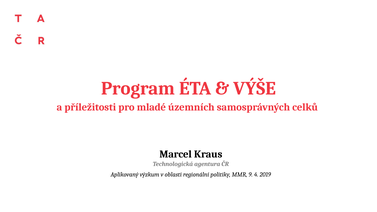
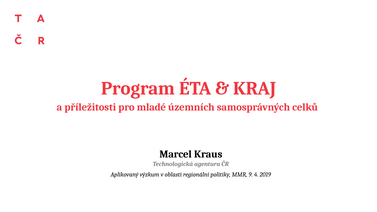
VÝŠE: VÝŠE -> KRAJ (255, 88)
